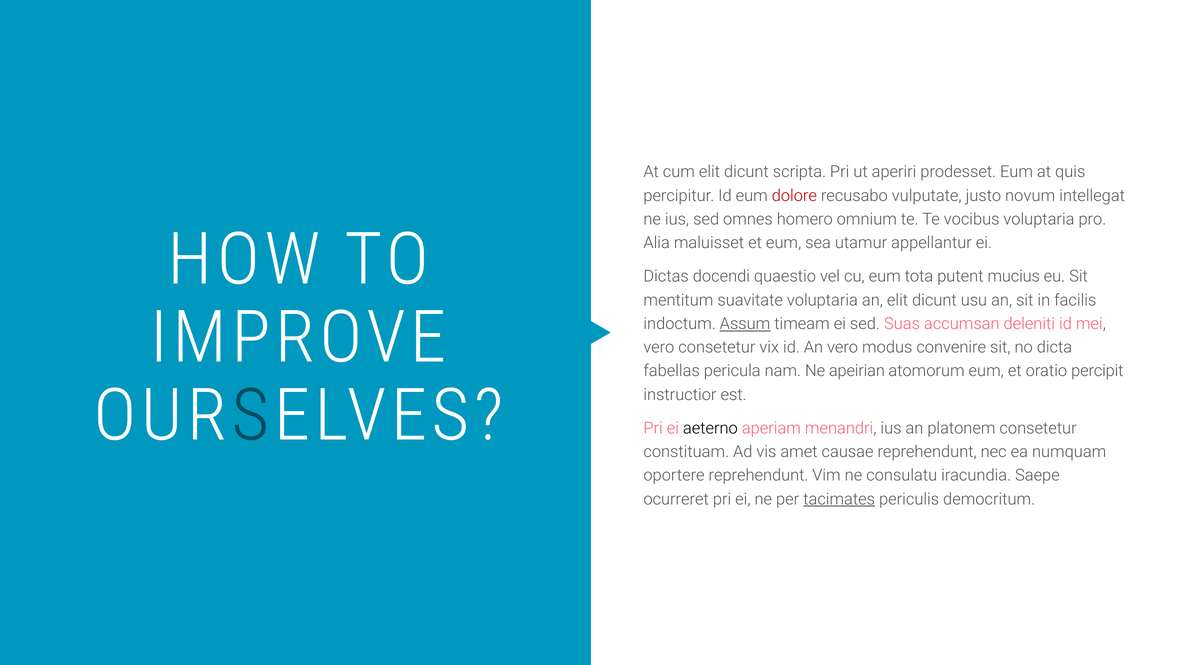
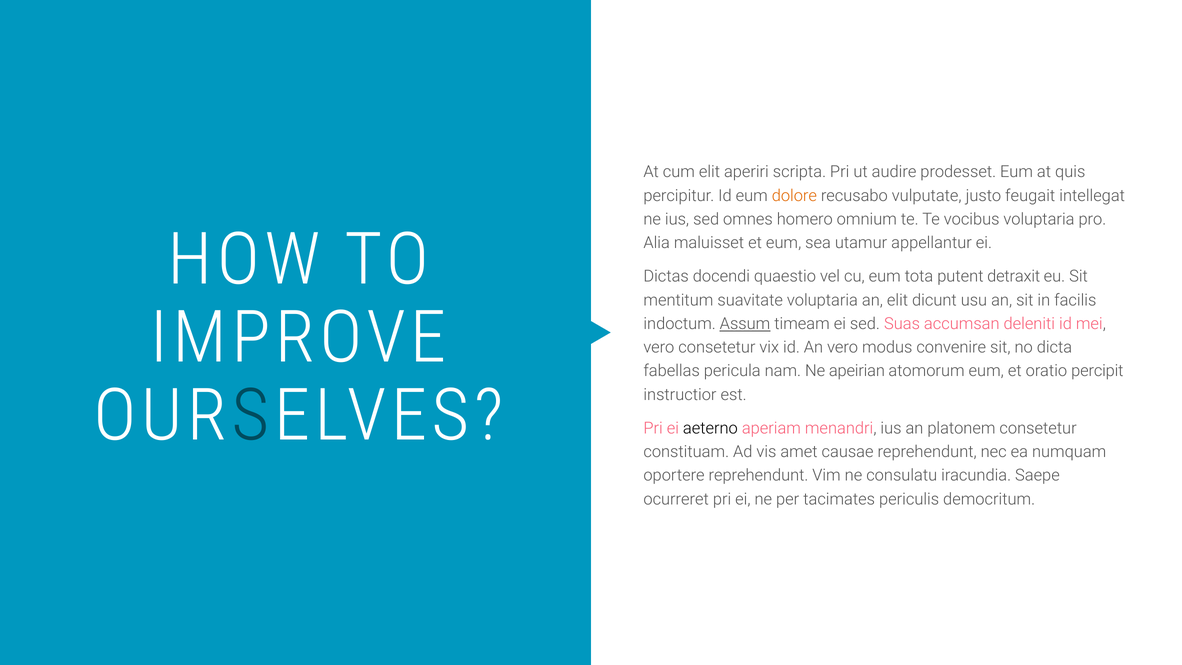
cum elit dicunt: dicunt -> aperiri (746, 172)
aperiri: aperiri -> audire (894, 172)
dolore colour: red -> orange (794, 196)
novum: novum -> feugait (1030, 196)
mucius: mucius -> detraxit (1014, 276)
tacimates underline: present -> none (839, 499)
